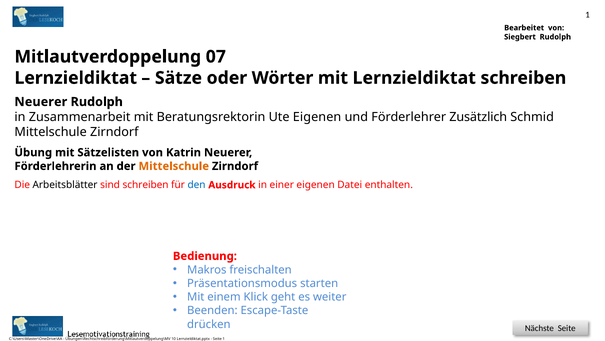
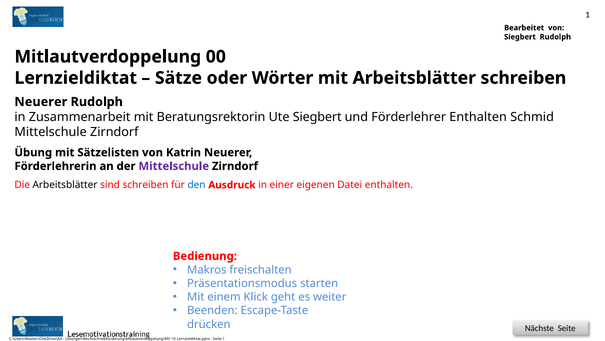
07: 07 -> 00 (216, 57)
mit Lernzieldiktat: Lernzieldiktat -> Arbeitsblätter (414, 78)
Eigenen: Eigenen -> Siegbert (317, 117)
Förderlehrer Zusätzlich: Zusätzlich -> Enthalten (478, 117)
Mittelschule colour: orange -> purple (174, 166)
